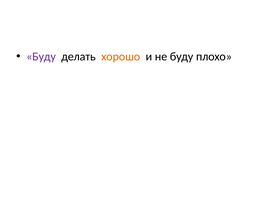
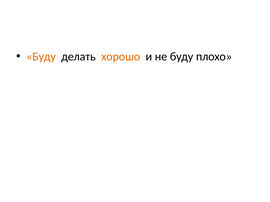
Буду colour: purple -> orange (41, 57)
